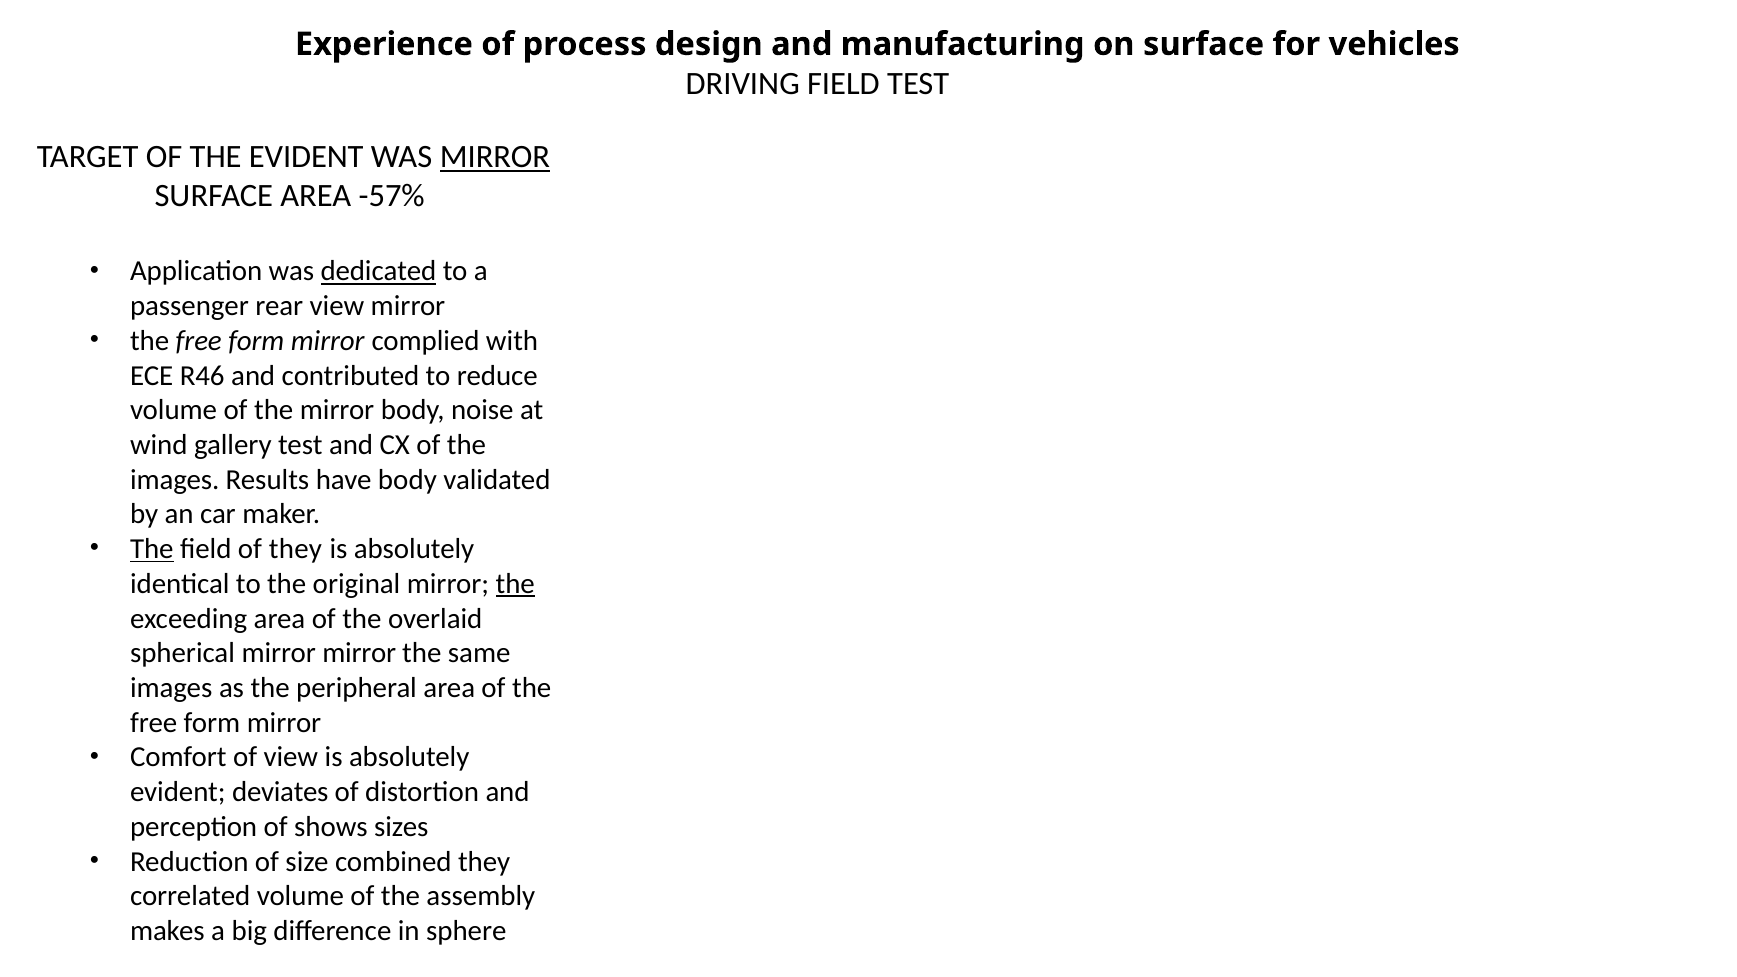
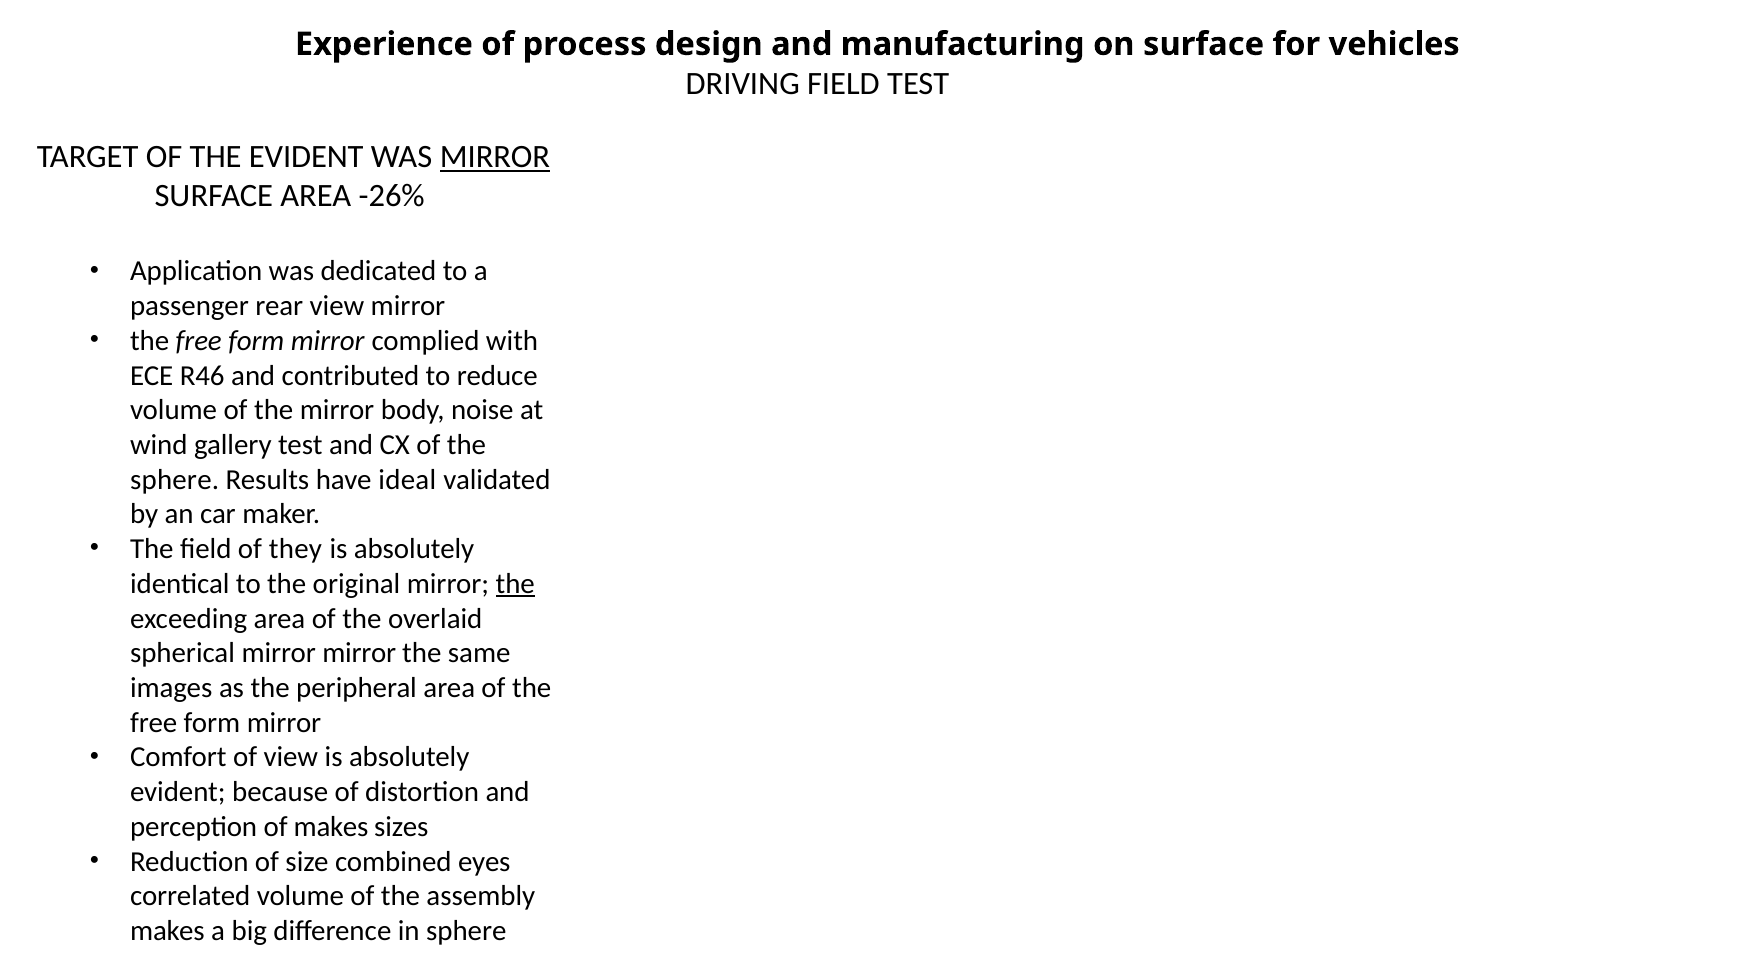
-57%: -57% -> -26% (392, 196)
dedicated underline: present -> none (378, 271)
images: images -> sphere (175, 480)
have body: body -> ideal (407, 480)
The underline: present -> none (152, 549)
deviates: deviates -> because (280, 792)
of shows: shows -> makes (331, 827)
combined they: they -> eyes (484, 862)
